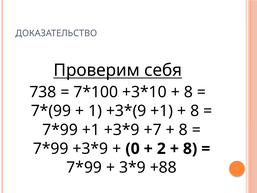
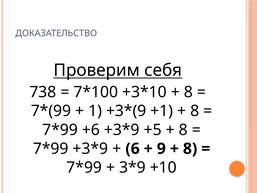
+1: +1 -> +6 (91, 130)
+7: +7 -> +5 (153, 130)
0: 0 -> 6 (133, 149)
2: 2 -> 9 (161, 149)
+88: +88 -> +10 (163, 167)
